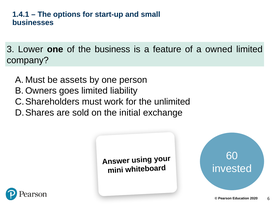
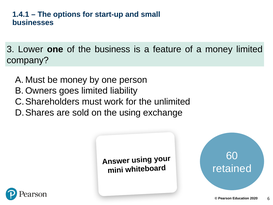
a owned: owned -> money (219, 49)
be assets: assets -> money (74, 80)
the initial: initial -> using (130, 113)
invested: invested -> retained (232, 168)
